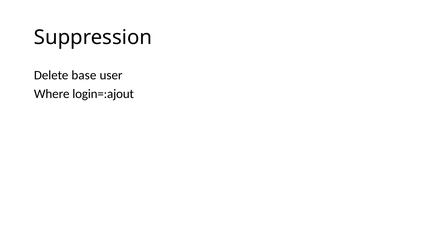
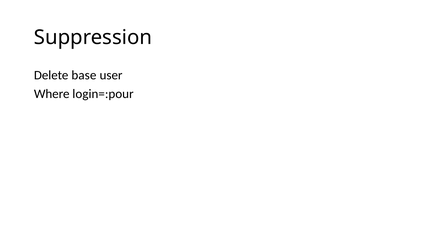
login=:ajout: login=:ajout -> login=:pour (103, 94)
